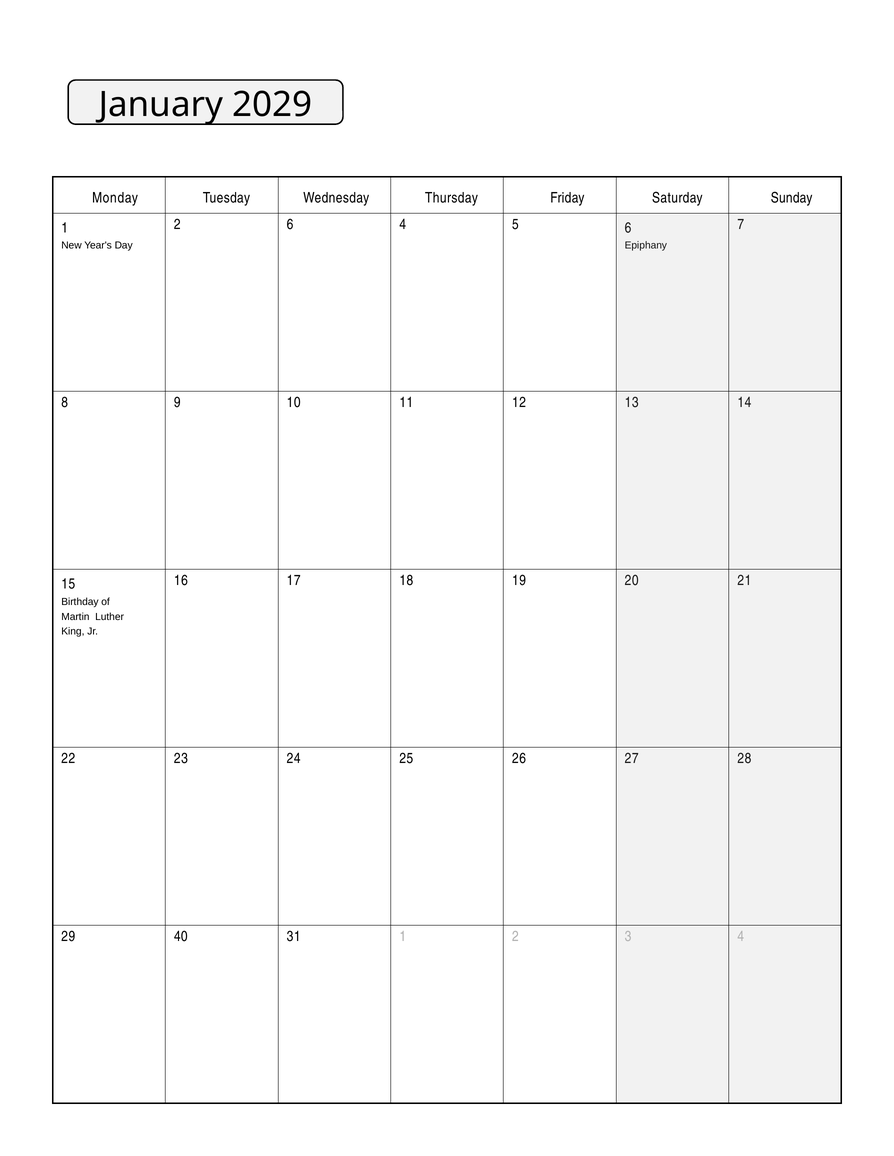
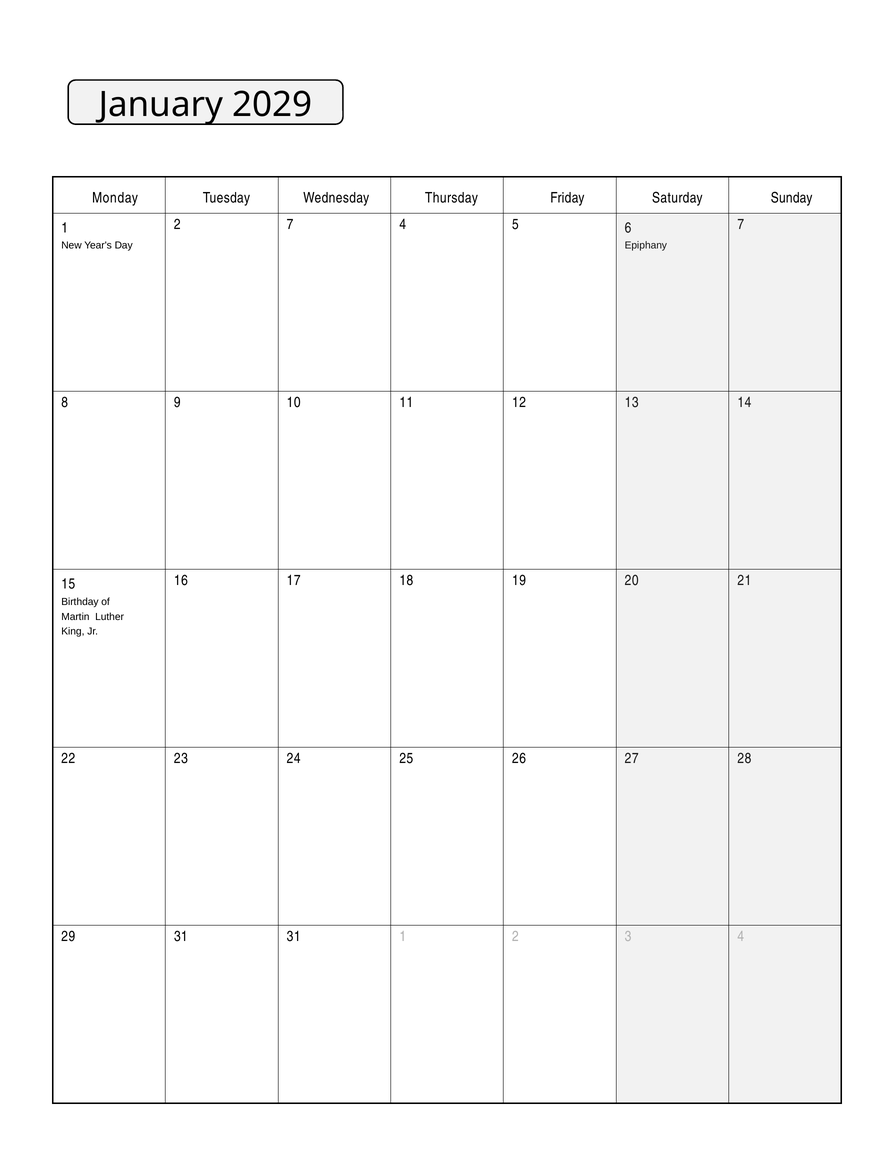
2 6: 6 -> 7 (290, 225)
29 40: 40 -> 31 (181, 937)
